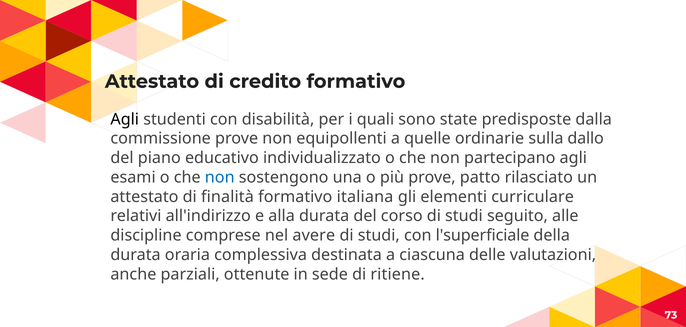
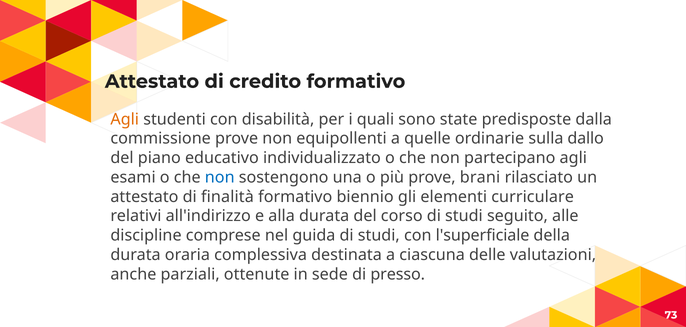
Agli colour: black -> orange (125, 119)
patto: patto -> brani (480, 177)
italiana: italiana -> biennio (365, 197)
avere: avere -> guida (314, 235)
ritiene: ritiene -> presso (398, 274)
